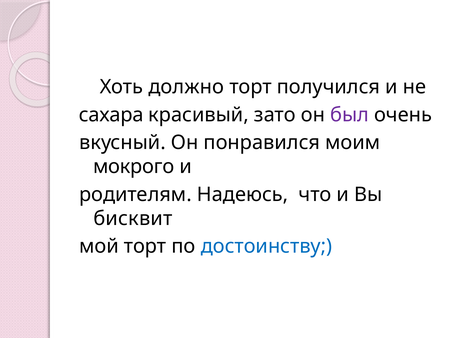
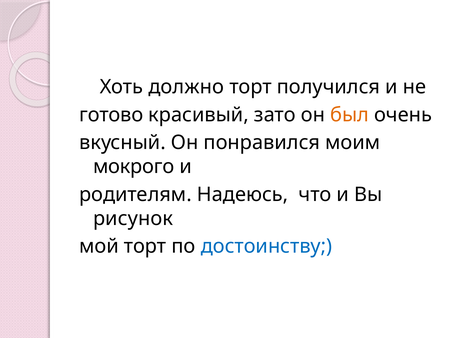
сахара: сахара -> готово (111, 115)
был colour: purple -> orange (350, 115)
бисквит: бисквит -> рисунок (133, 218)
